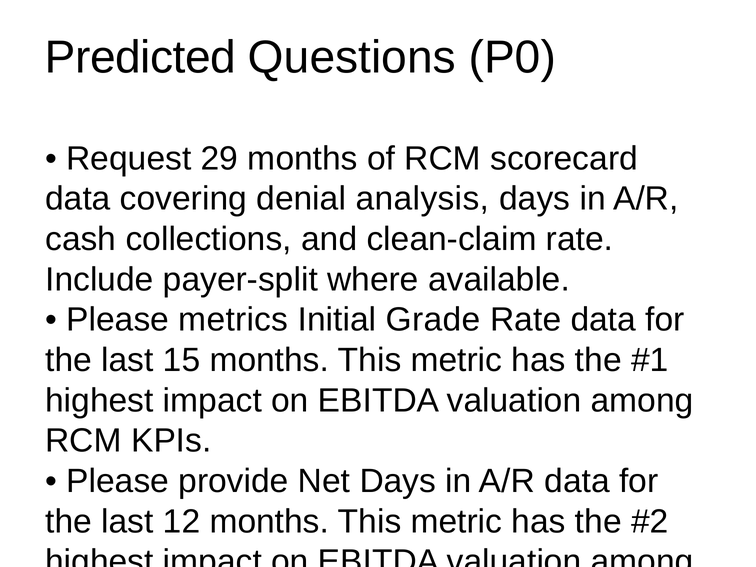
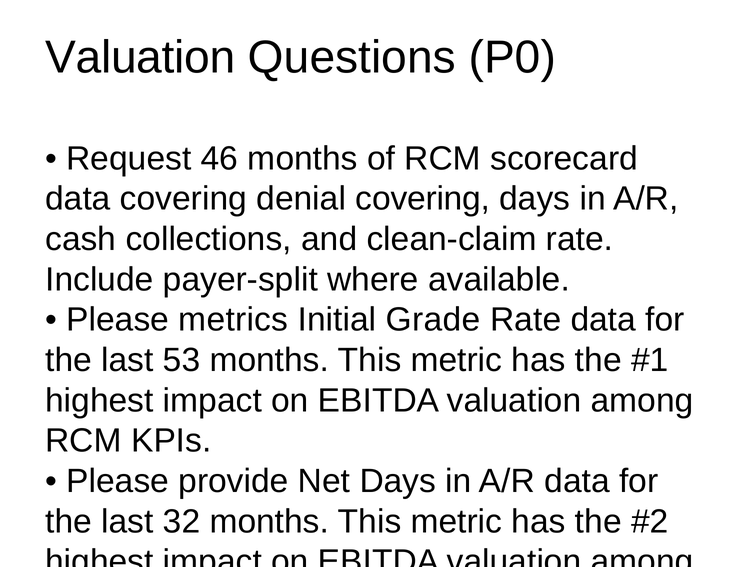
Predicted: Predicted -> Valuation (140, 57)
29: 29 -> 46 (219, 159)
denial analysis: analysis -> covering (423, 199)
15: 15 -> 53 (182, 360)
12: 12 -> 32 (182, 522)
